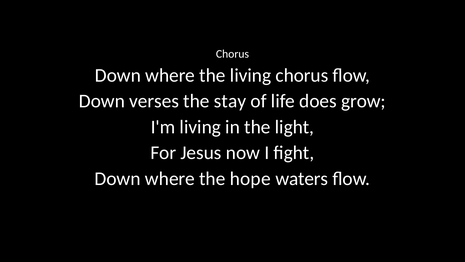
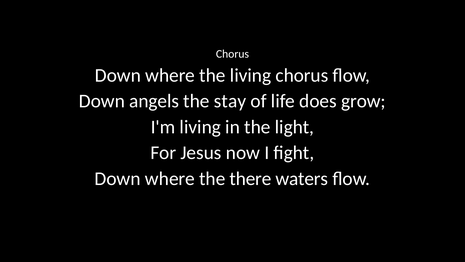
verses: verses -> angels (154, 101)
hope: hope -> there (250, 178)
